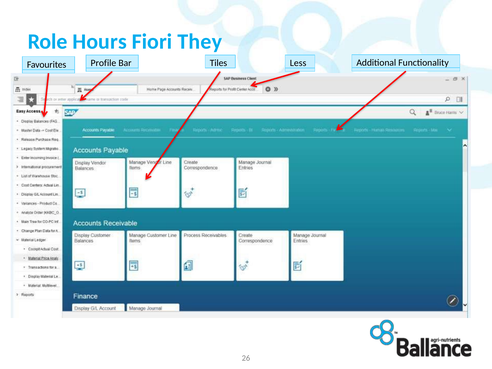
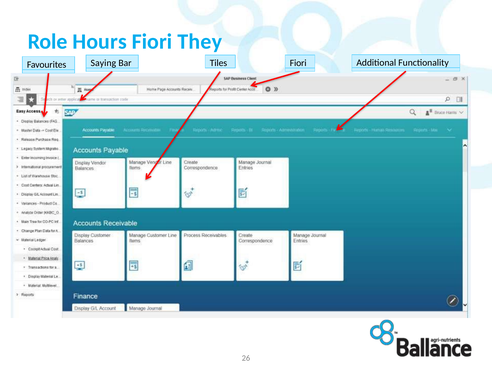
Profile: Profile -> Saying (103, 63)
Bar Less: Less -> Fiori (298, 63)
